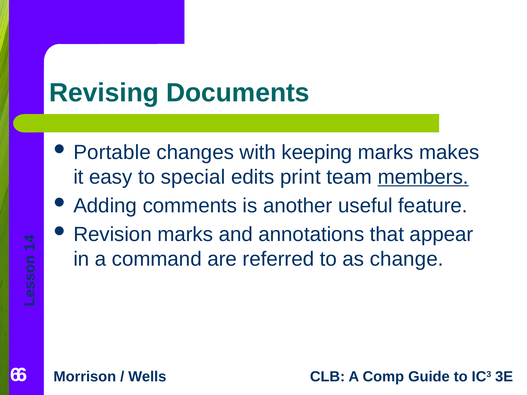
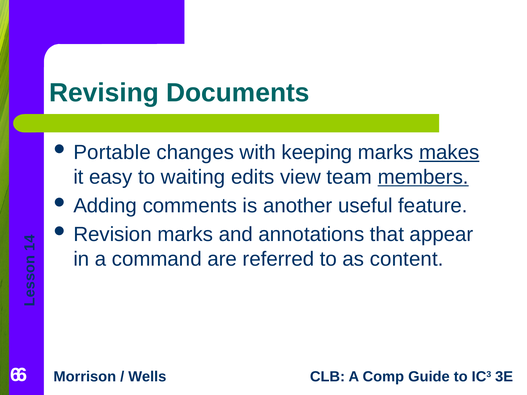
makes underline: none -> present (449, 153)
special: special -> waiting (193, 177)
print: print -> view (300, 177)
change: change -> content (407, 259)
